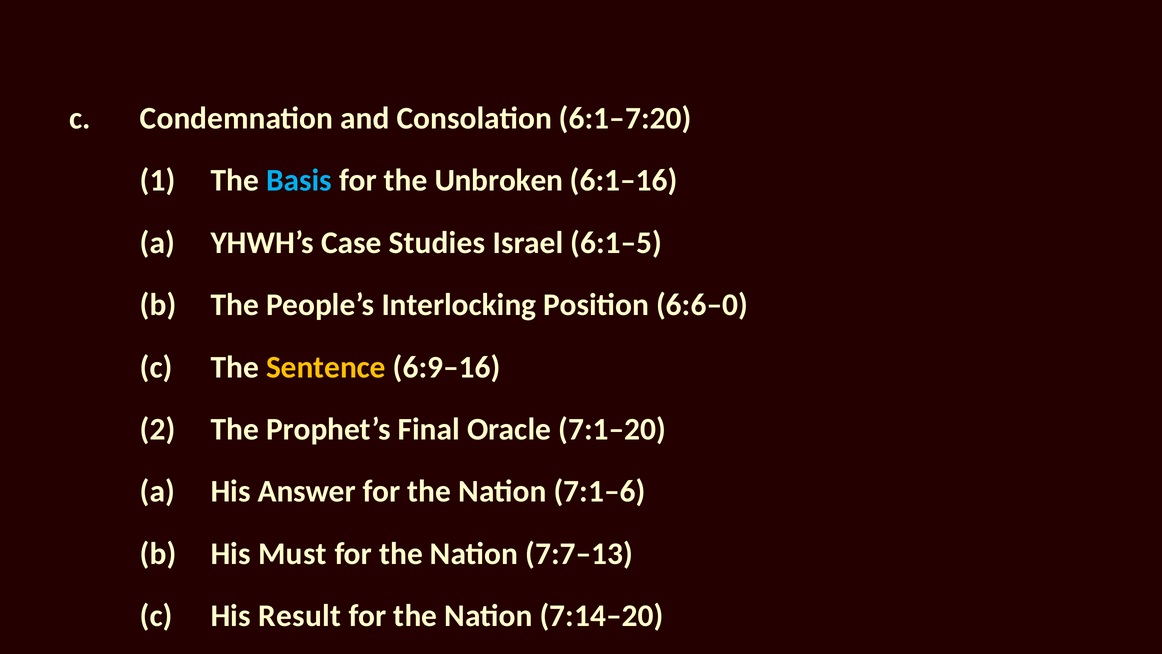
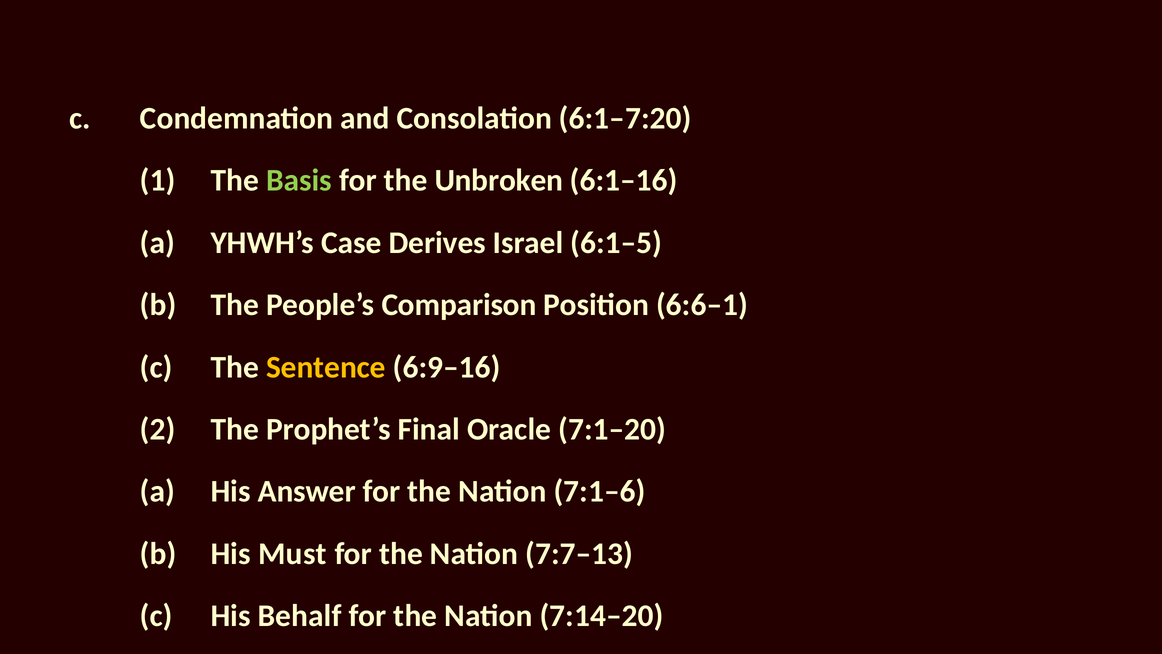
Basis colour: light blue -> light green (299, 180)
Studies: Studies -> Derives (437, 243)
Interlocking: Interlocking -> Comparison (459, 305)
6:6–0: 6:6–0 -> 6:6–1 (702, 305)
Result: Result -> Behalf (300, 616)
